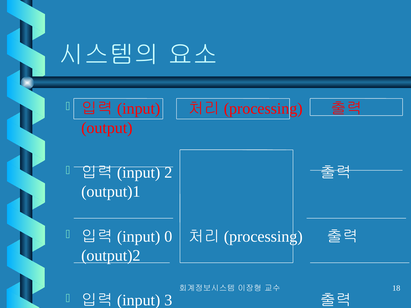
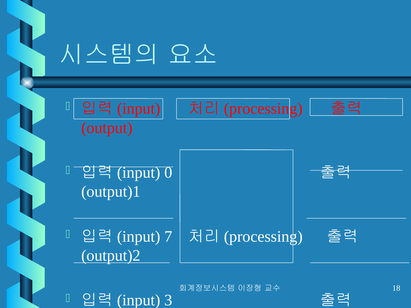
2: 2 -> 0 (168, 173)
0: 0 -> 7 (168, 237)
